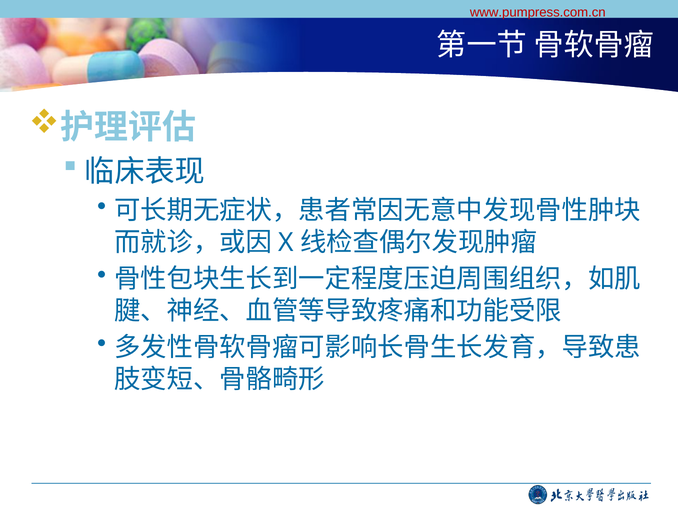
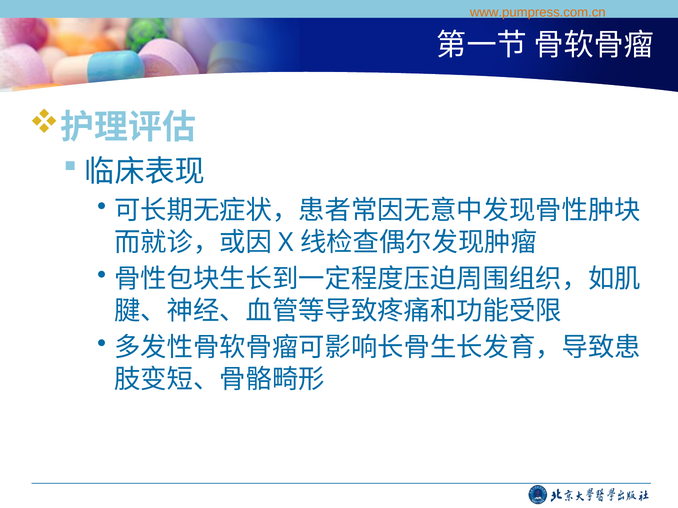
www.pumpress.com.cn colour: red -> orange (538, 12)
